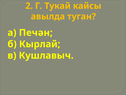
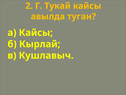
а Печән: Печән -> Кайсы (36, 33)
